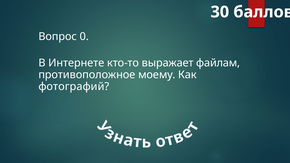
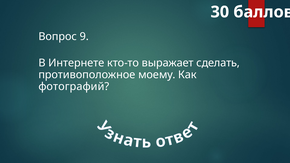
0: 0 -> 9 (84, 36)
файлам: файлам -> сделать (218, 63)
